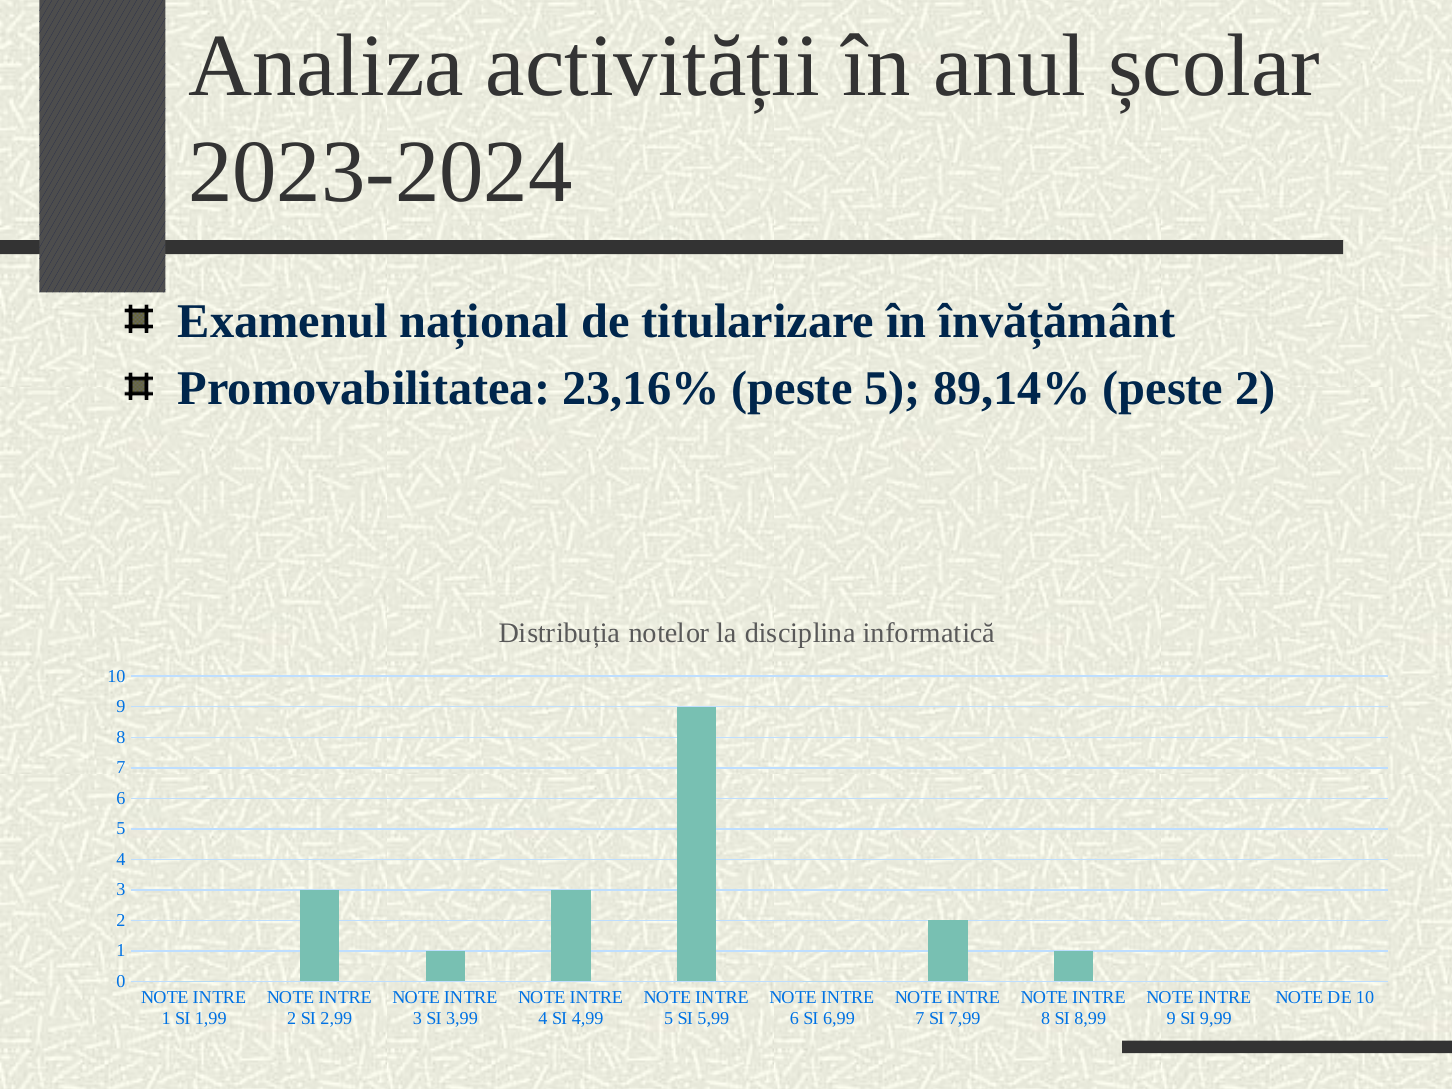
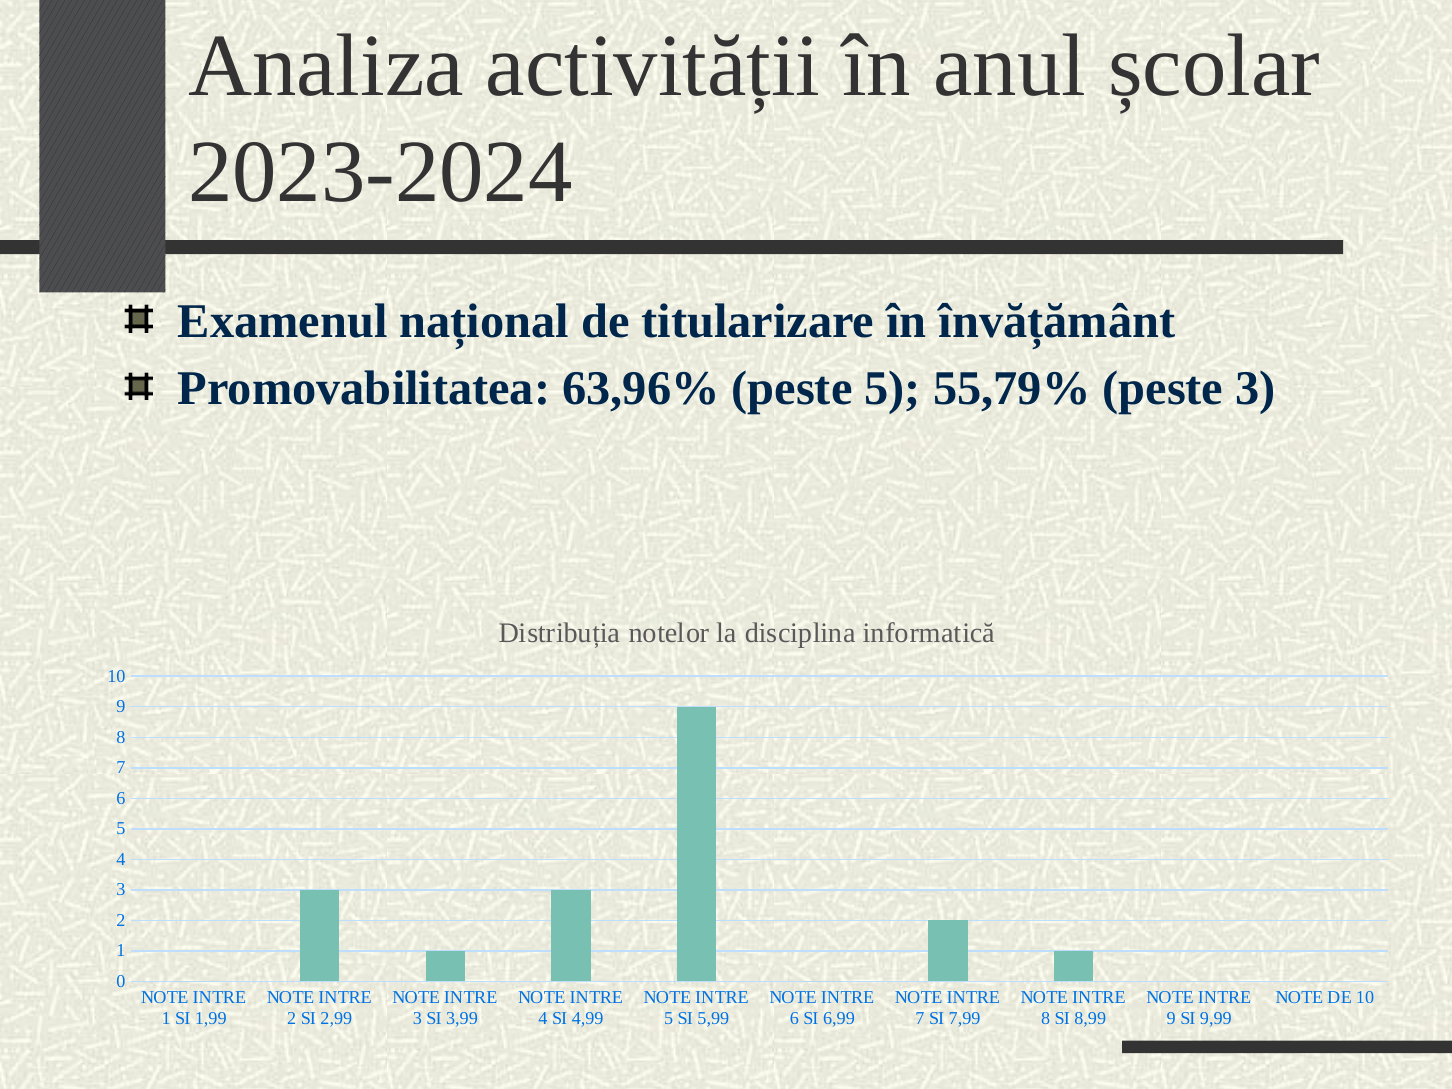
23,16%: 23,16% -> 63,96% (641, 389)
89,14%: 89,14% -> 55,79% (1012, 389)
peste 2: 2 -> 3 (1256, 389)
